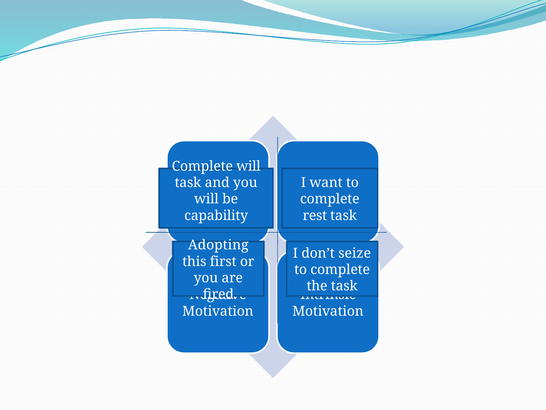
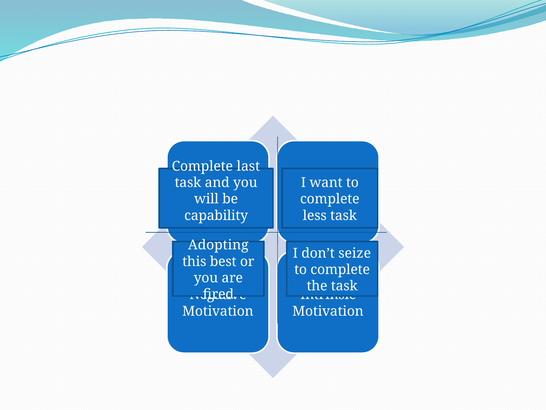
Complete will: will -> last (248, 166)
rest: rest -> less (315, 215)
first: first -> best (223, 261)
